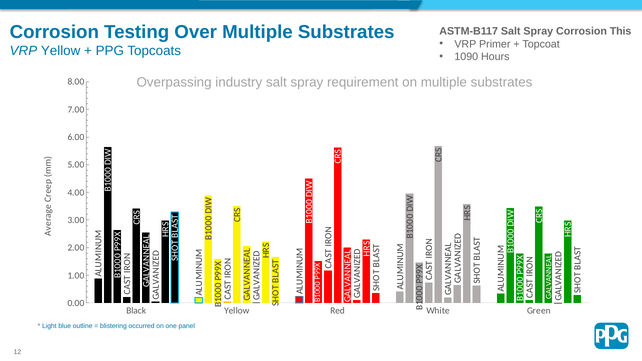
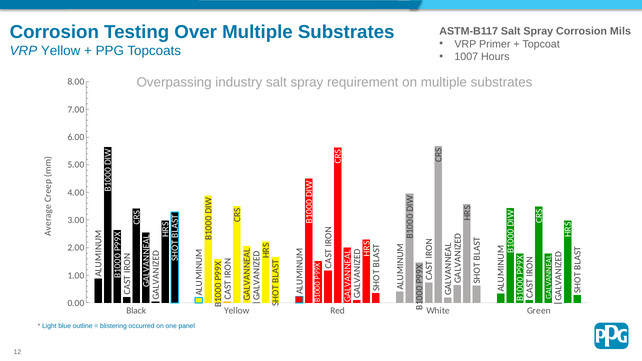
This: This -> Mils (620, 31)
1090: 1090 -> 1007 (466, 57)
